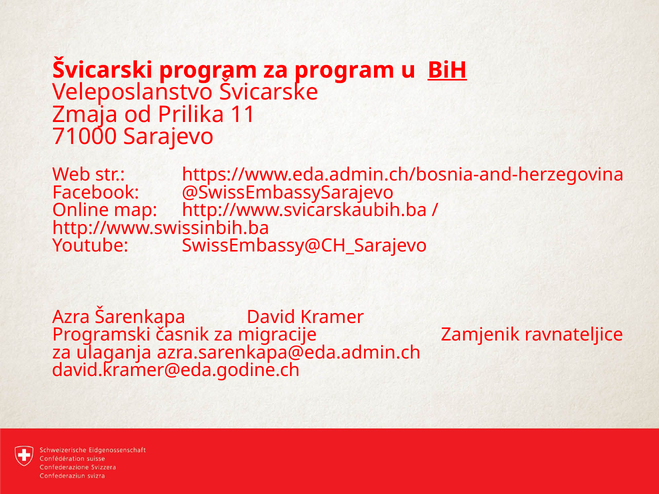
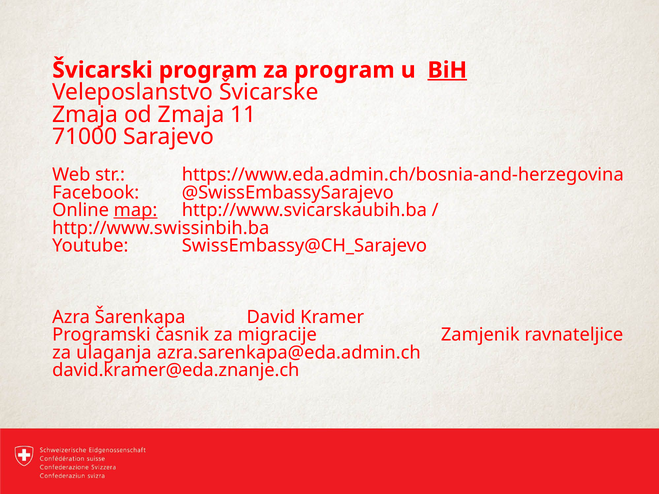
od Prilika: Prilika -> Zmaja (191, 115)
map underline: none -> present (136, 210)
david.kramer@eda.godine.ch: david.kramer@eda.godine.ch -> david.kramer@eda.znanje.ch (176, 371)
